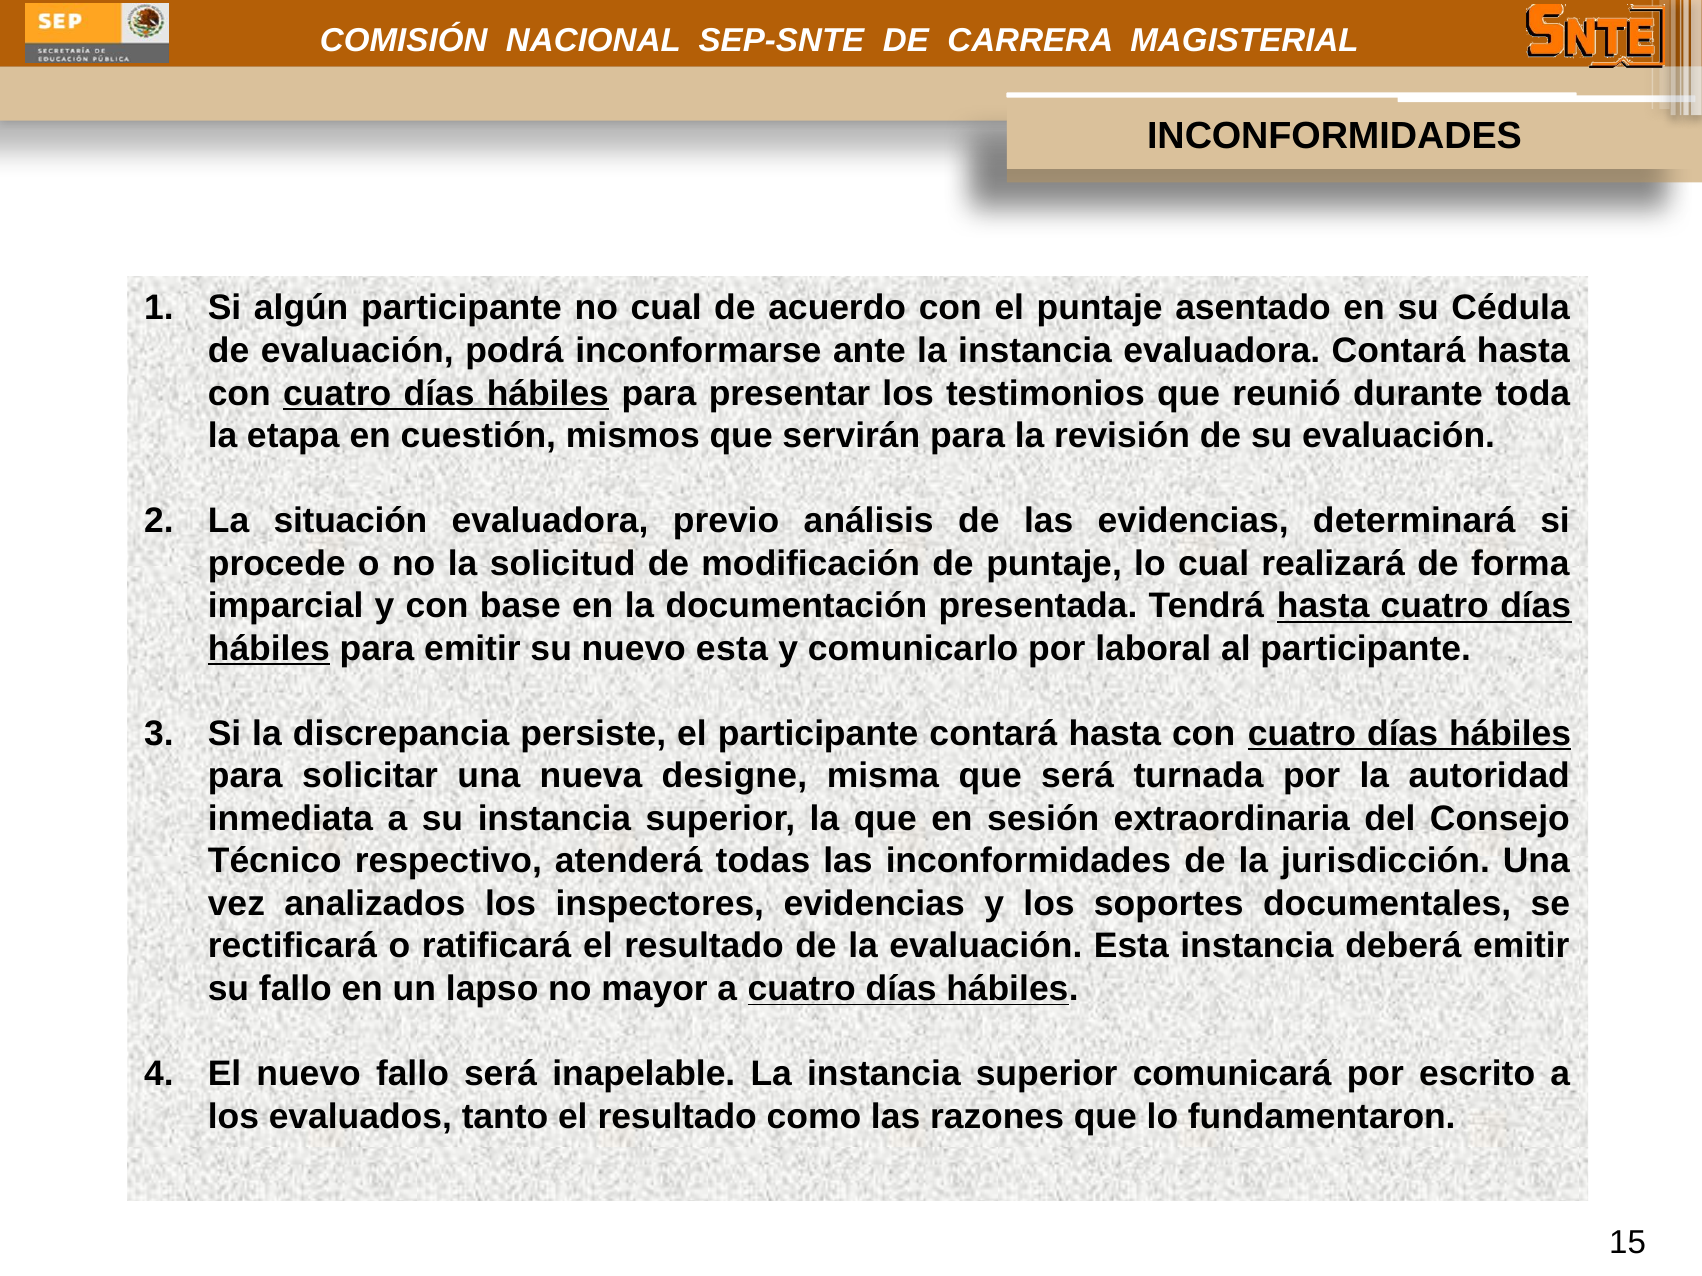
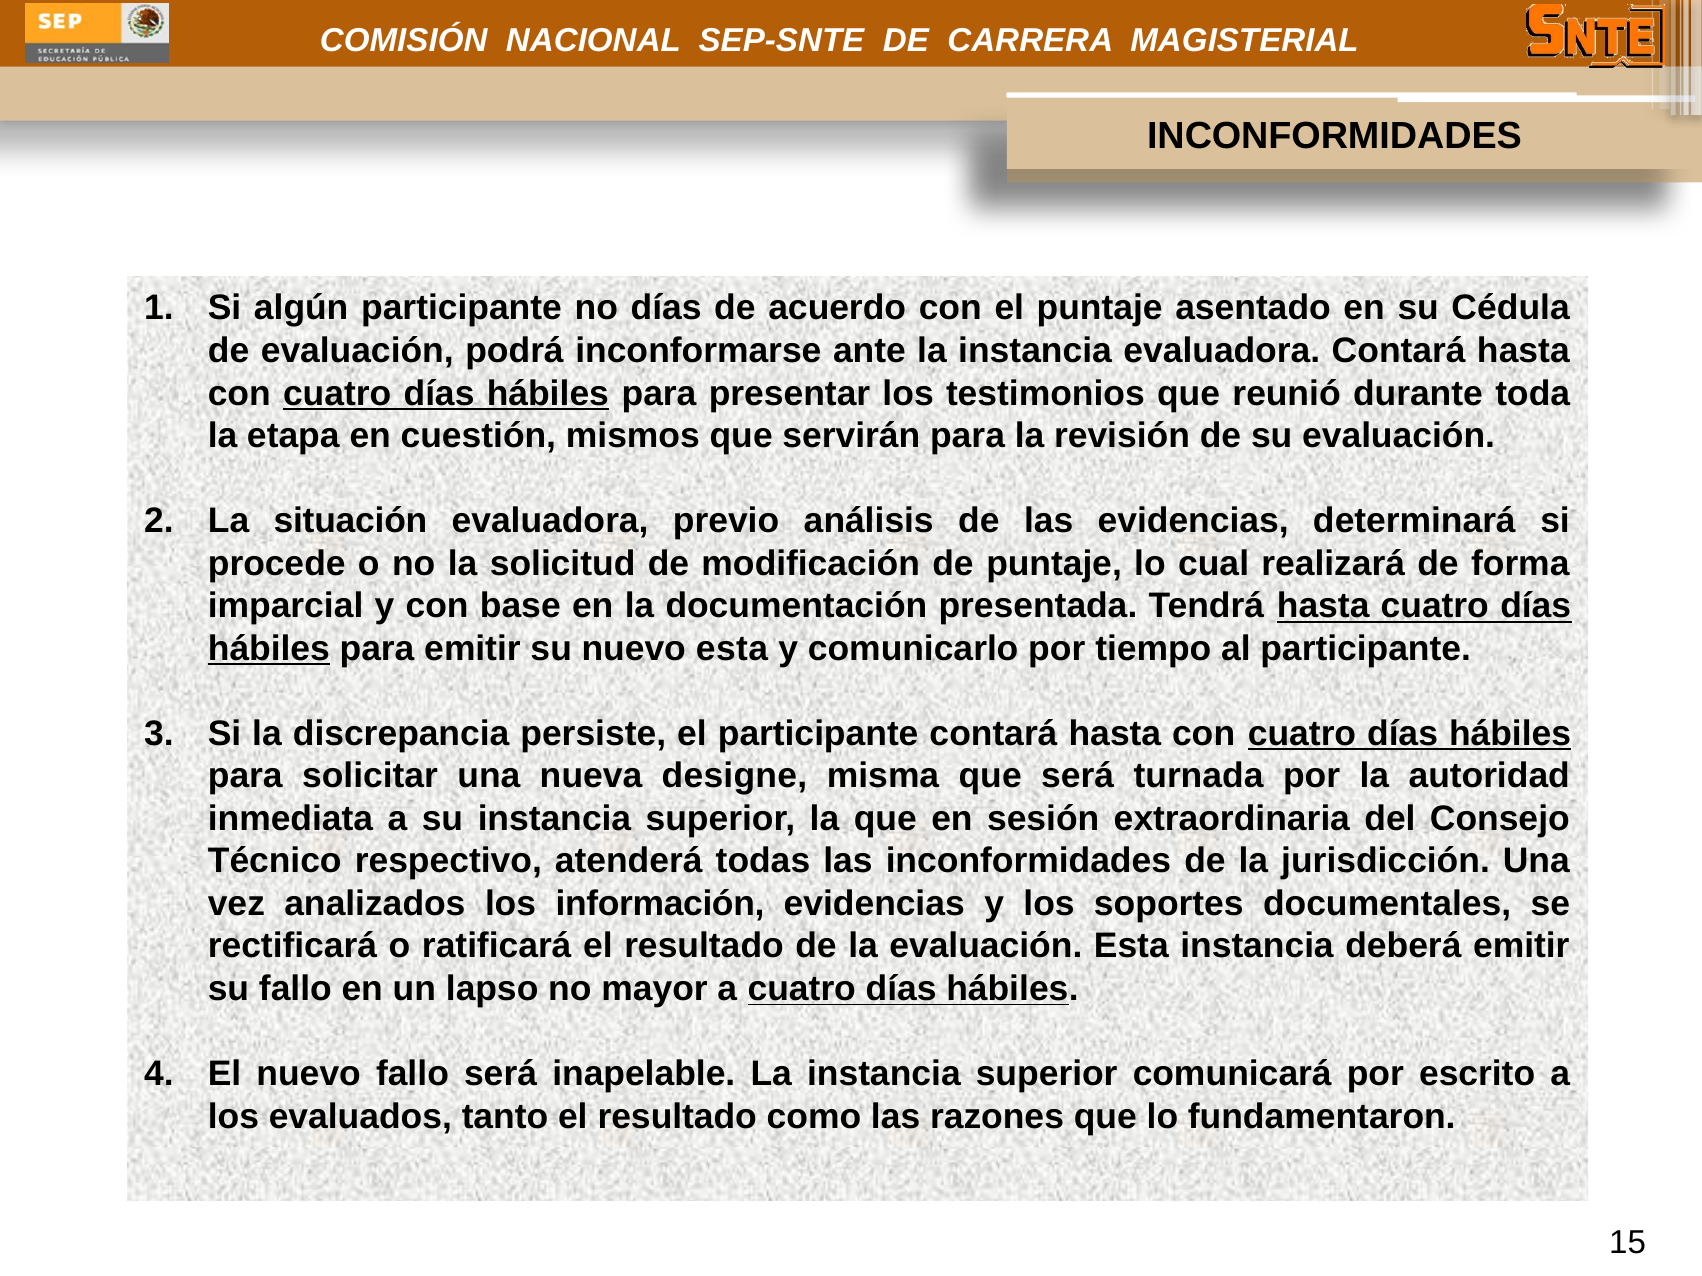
no cual: cual -> días (666, 308)
laboral: laboral -> tiempo (1153, 649)
inspectores: inspectores -> información (660, 904)
